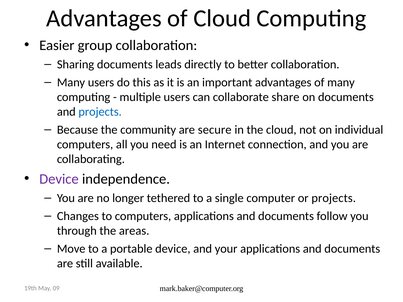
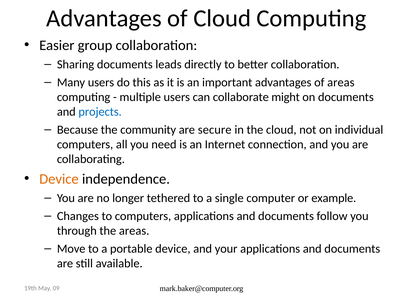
of many: many -> areas (341, 82)
share: share -> might (286, 97)
Device colour: purple -> orange (59, 179)
or projects: projects -> example (334, 198)
